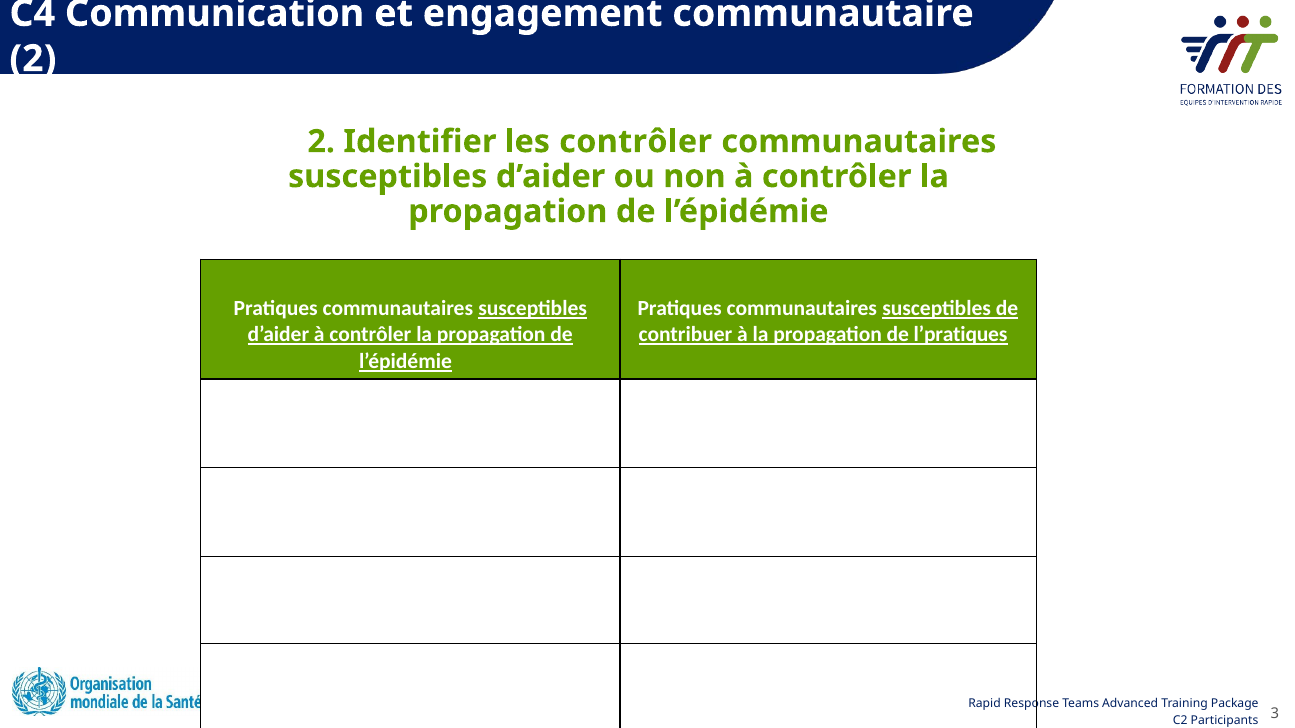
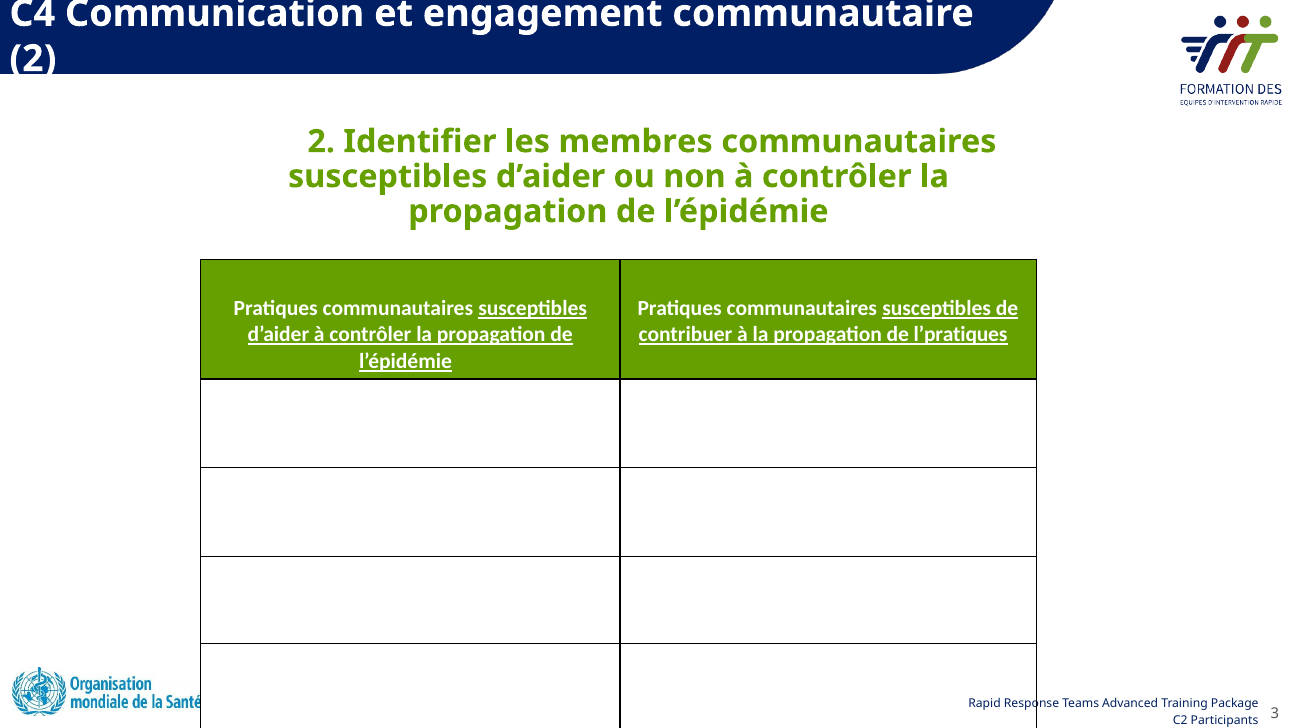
les contrôler: contrôler -> membres (636, 142)
